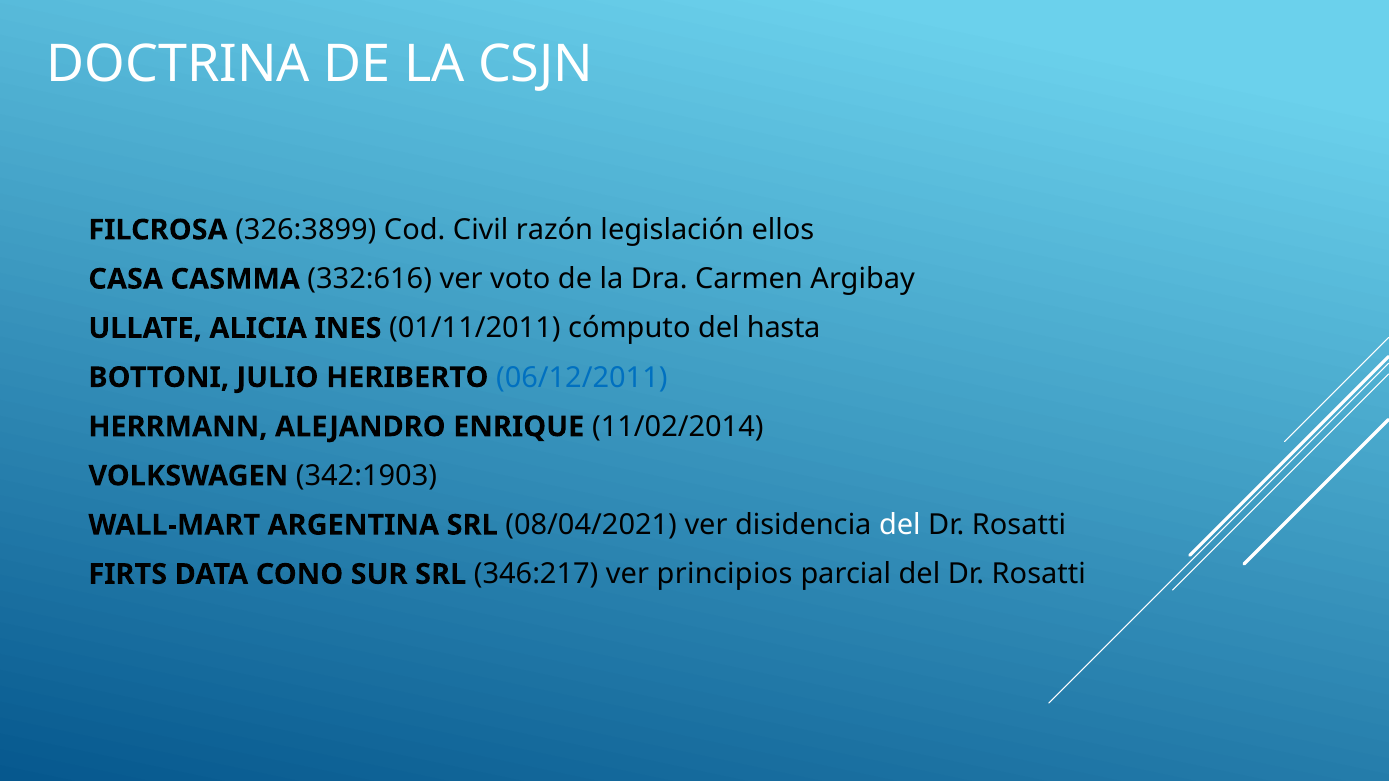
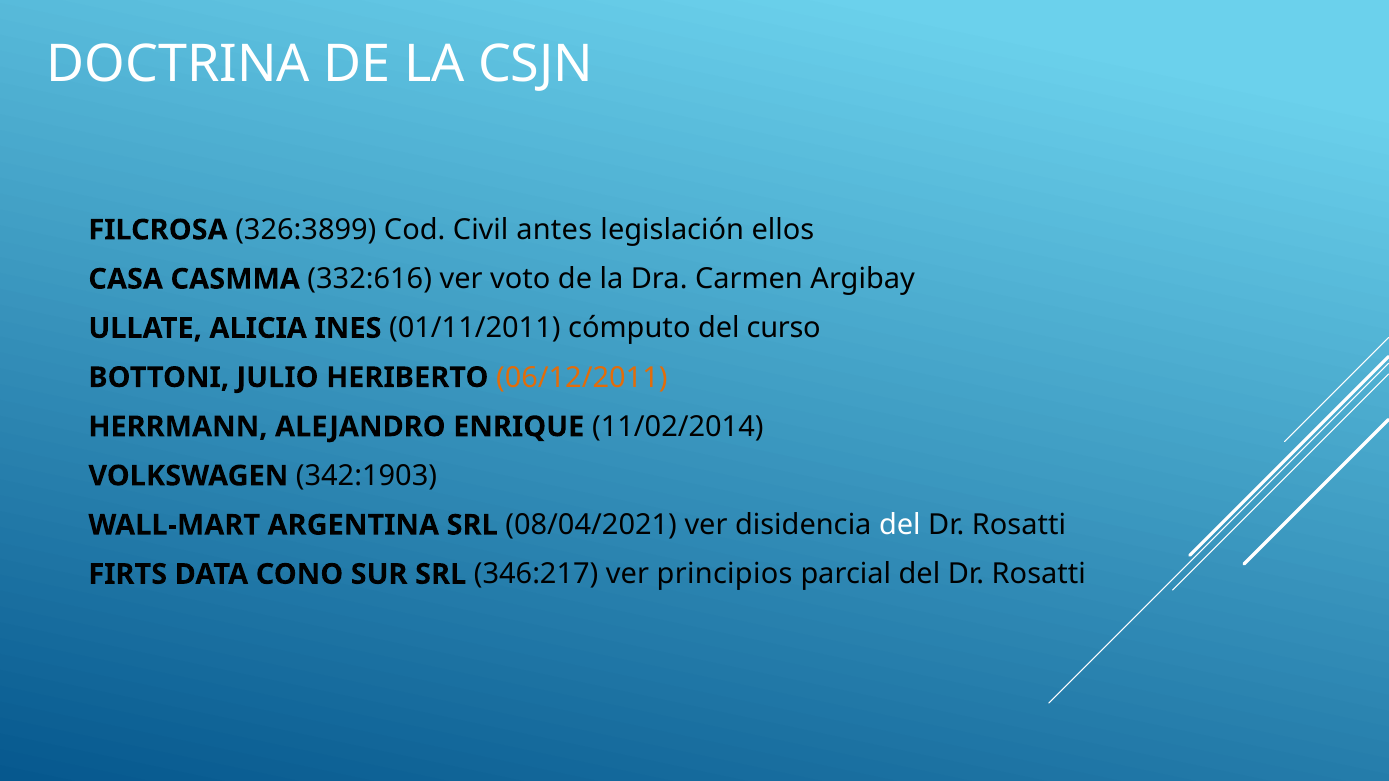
razón: razón -> antes (554, 230)
hasta: hasta -> curso (784, 328)
06/12/2011 colour: blue -> orange (582, 378)
